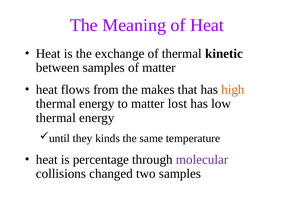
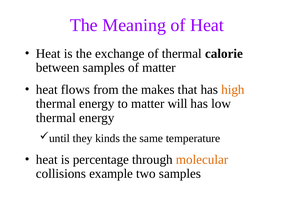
kinetic: kinetic -> calorie (224, 54)
lost: lost -> will (178, 104)
molecular colour: purple -> orange (202, 160)
changed: changed -> example (111, 174)
